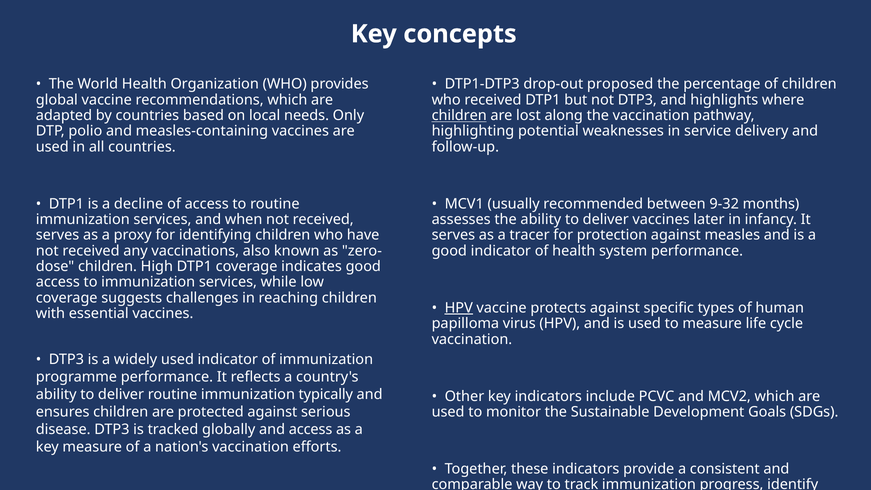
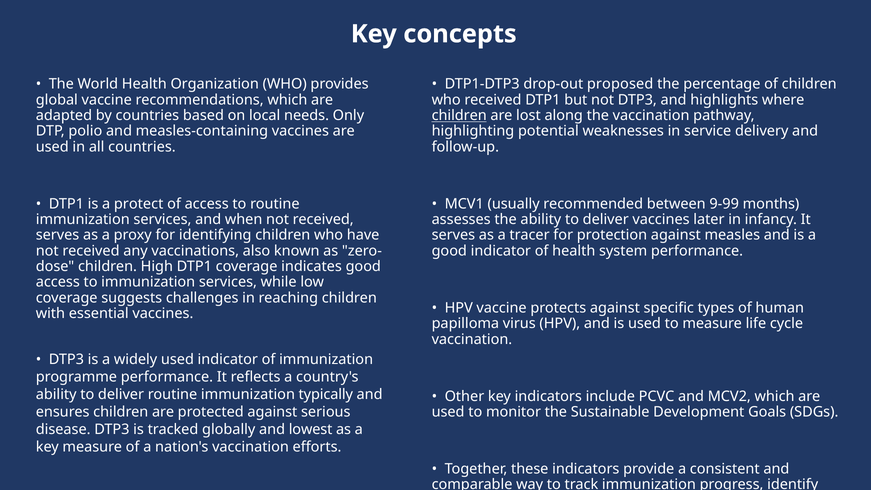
decline: decline -> protect (139, 204)
9-32: 9-32 -> 9-99 (724, 204)
HPV underline: present -> none (459, 308)
and access: access -> lowest (311, 429)
